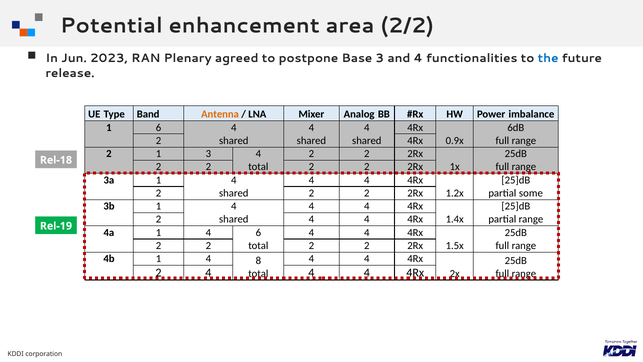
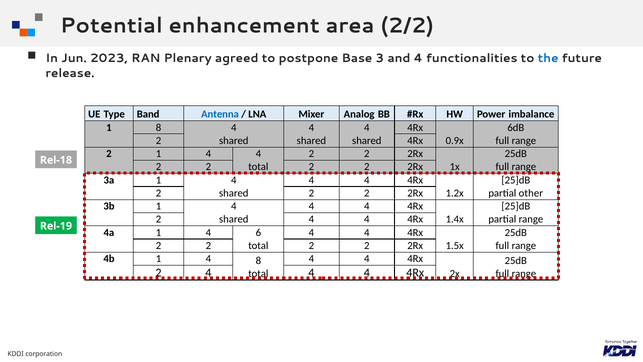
Antenna colour: orange -> blue (220, 114)
1 6: 6 -> 8 (159, 127)
2 1 3: 3 -> 4 (208, 154)
some: some -> other (531, 193)
